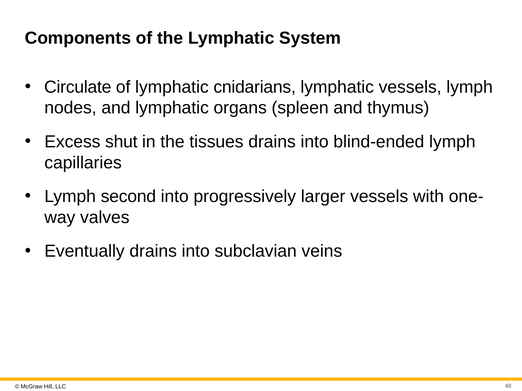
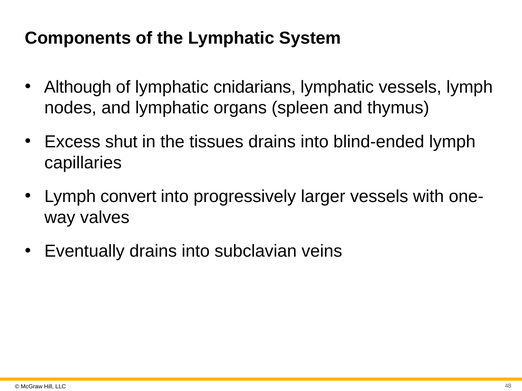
Circulate: Circulate -> Although (78, 87)
second: second -> convert (128, 197)
